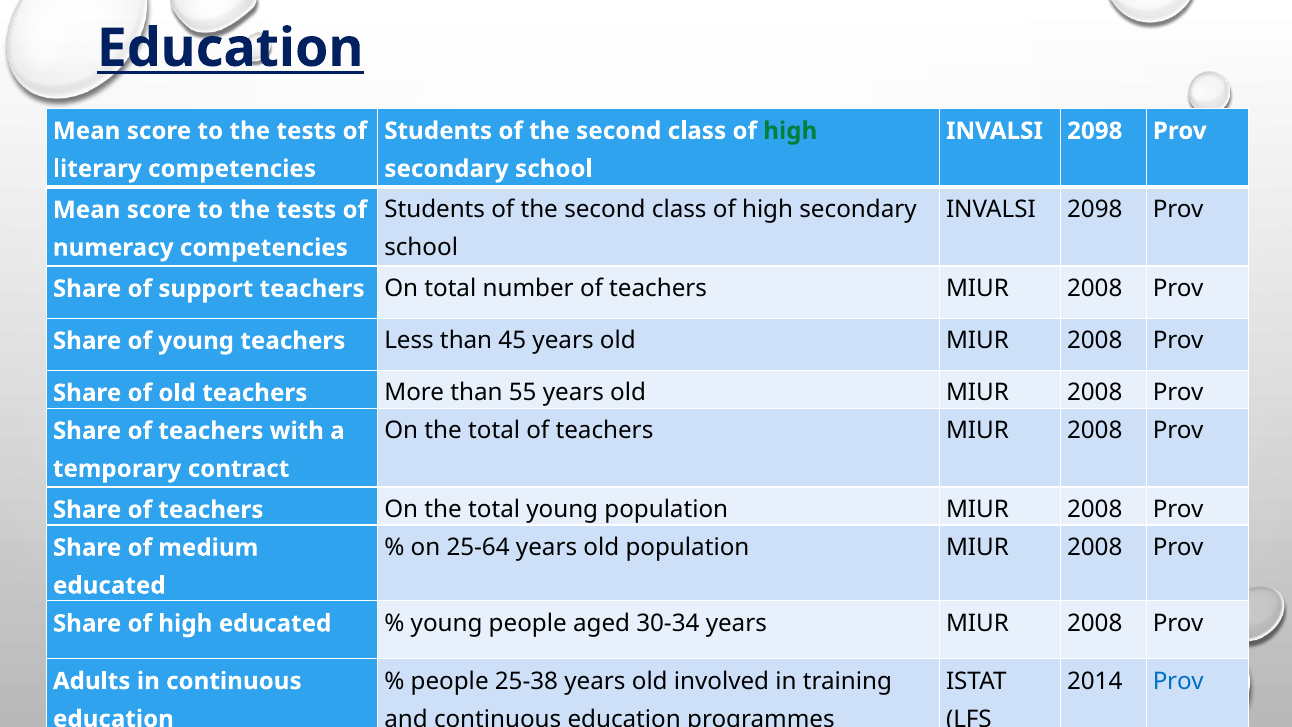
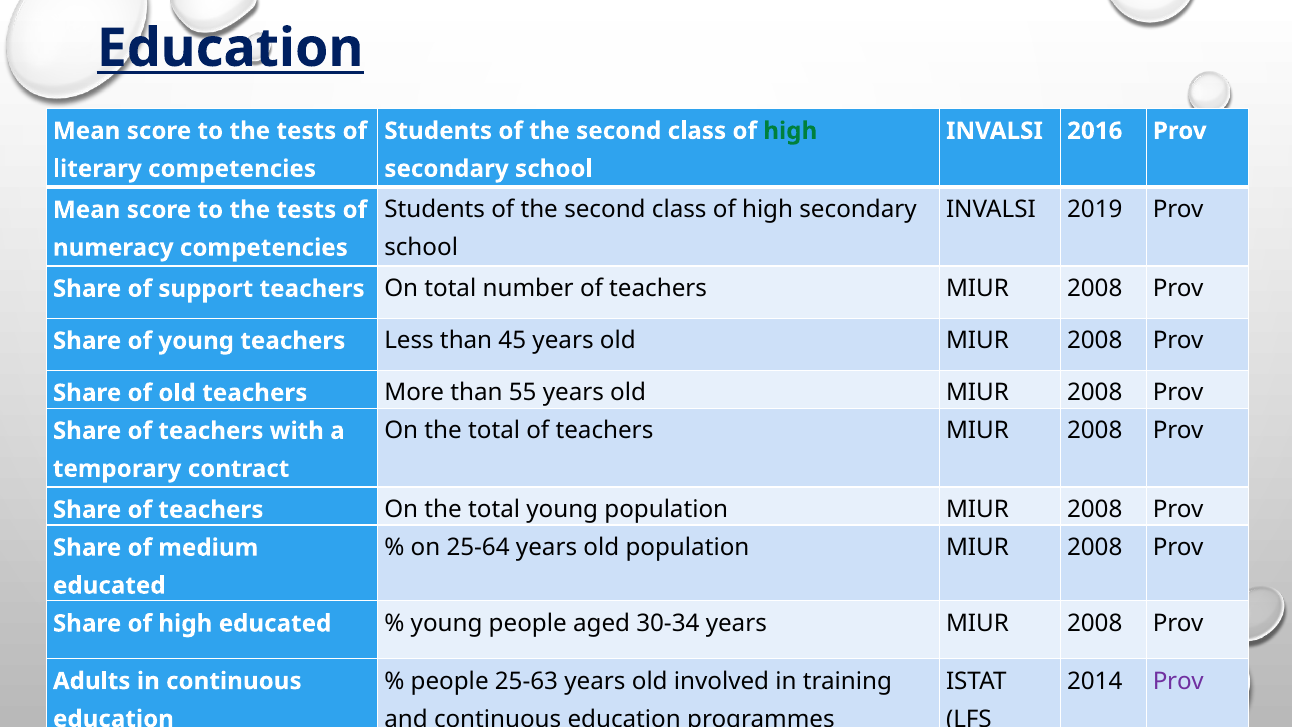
2098: 2098 -> 2016 (1095, 131)
2098: 2098 -> 2019 (1095, 210)
25-38: 25-38 -> 25-63 (526, 681)
Prov colour: blue -> purple (1178, 681)
